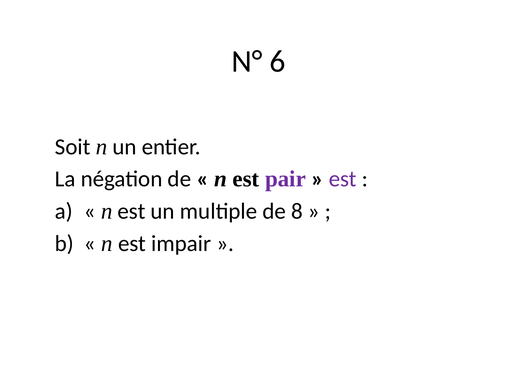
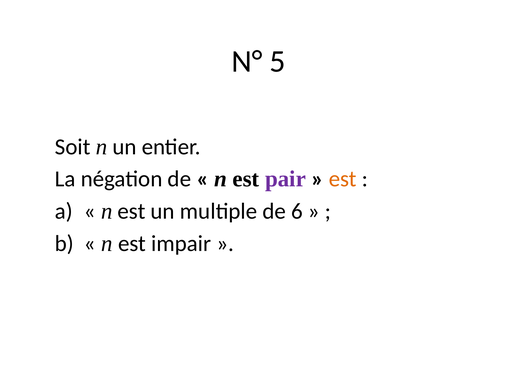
6: 6 -> 5 (278, 61)
est colour: purple -> orange (343, 179)
8: 8 -> 6 (297, 211)
